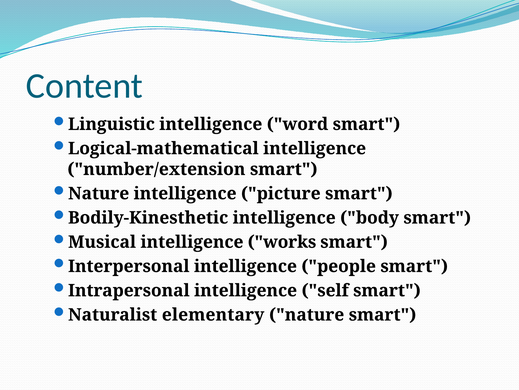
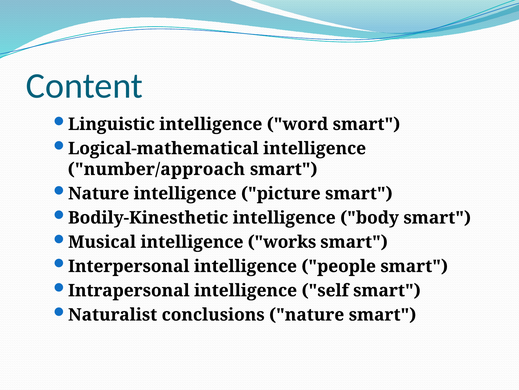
number/extension: number/extension -> number/approach (156, 169)
elementary: elementary -> conclusions (213, 314)
